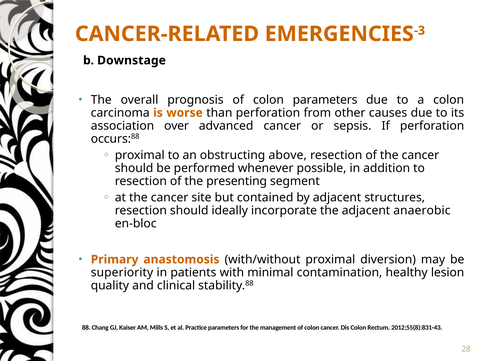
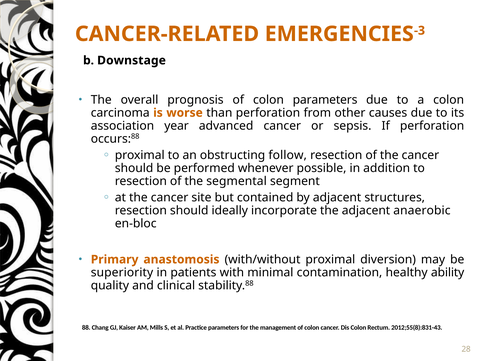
over: over -> year (177, 126)
above: above -> follow (288, 155)
presenting: presenting -> segmental (237, 181)
lesion: lesion -> ability (448, 273)
